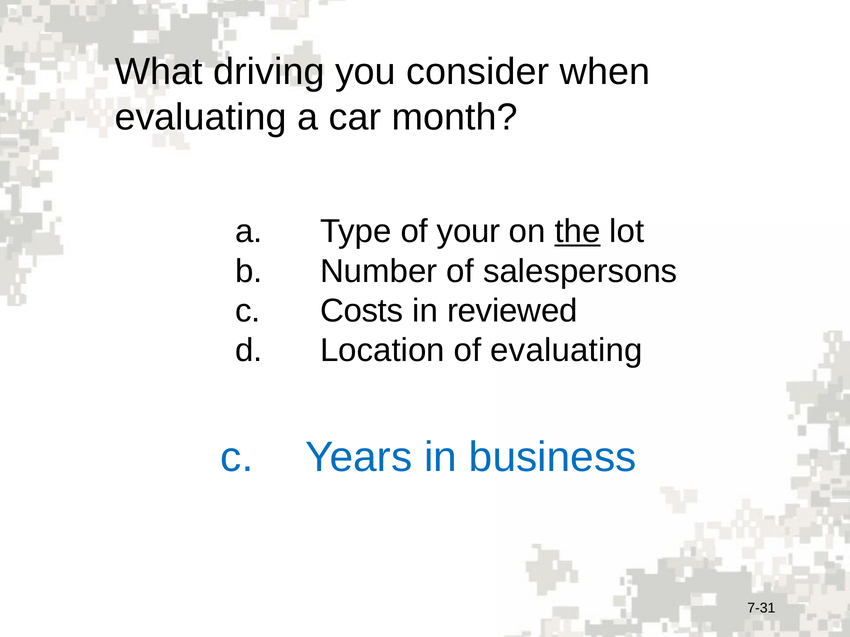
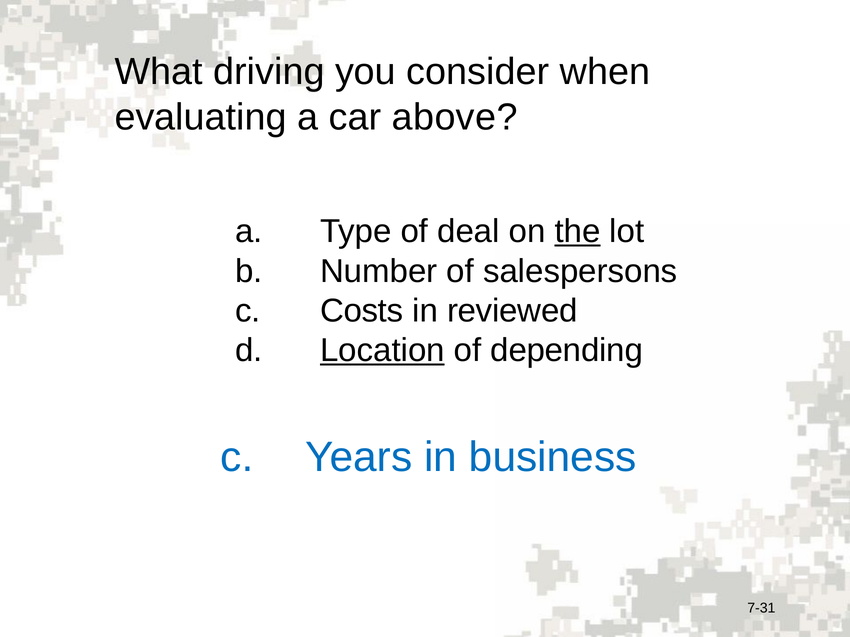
month: month -> above (455, 117)
your: your -> deal (468, 232)
Location underline: none -> present (382, 351)
of evaluating: evaluating -> depending (567, 351)
